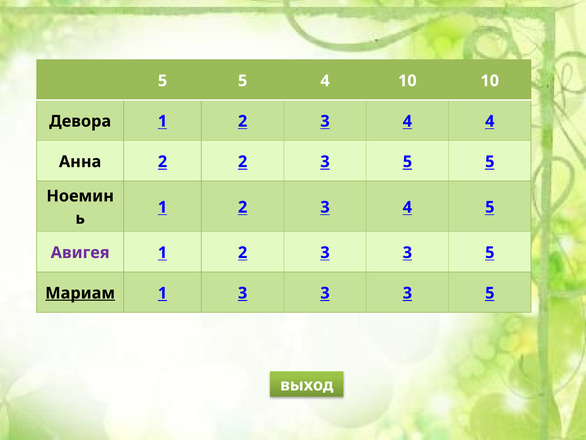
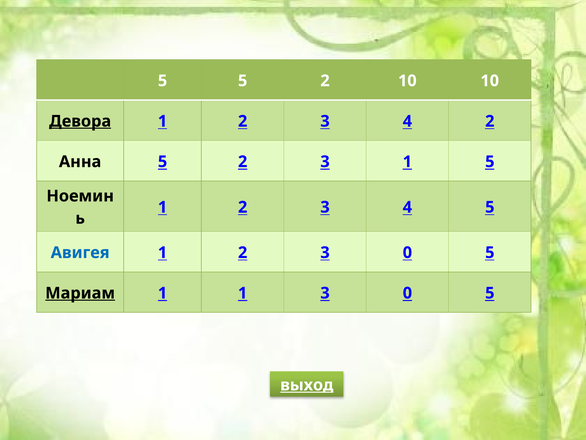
5 5 4: 4 -> 2 (325, 81)
Девора underline: none -> present (80, 121)
4 4: 4 -> 2 (490, 121)
Анна 2: 2 -> 5 (163, 162)
2 3 5: 5 -> 1 (407, 162)
Авигея colour: purple -> blue (80, 252)
2 3 3: 3 -> 0 (407, 252)
1 3: 3 -> 1 (243, 293)
3: 3 -> 0 (407, 293)
выход underline: none -> present (307, 385)
